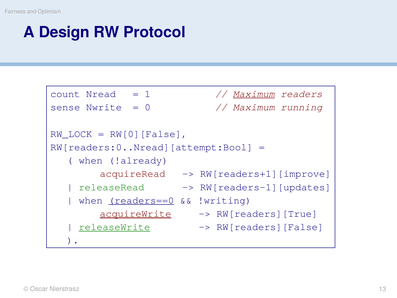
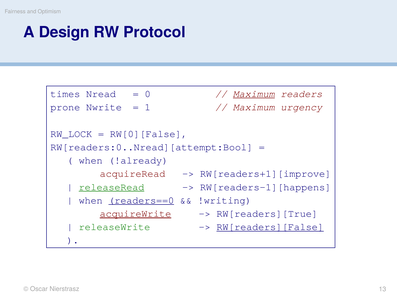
count: count -> times (65, 94)
1: 1 -> 0 (148, 94)
sense: sense -> prone (65, 107)
0: 0 -> 1 (148, 107)
running: running -> urgency (301, 107)
releaseRead underline: none -> present (112, 187)
RW[readers-1][updates: RW[readers-1][updates -> RW[readers-1][happens (266, 187)
releaseWrite underline: present -> none (114, 227)
RW[readers][False underline: none -> present (270, 227)
